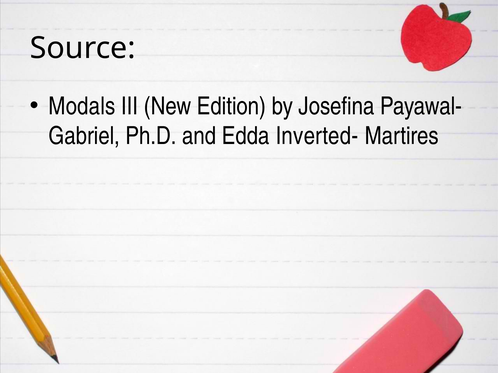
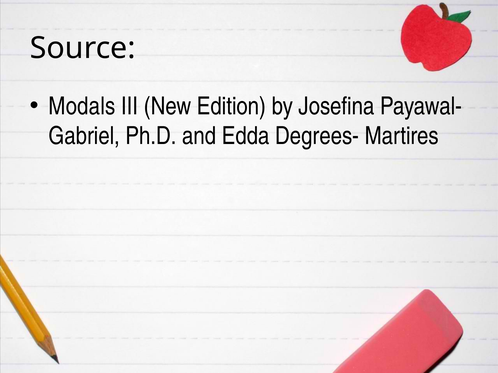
Inverted-: Inverted- -> Degrees- (317, 136)
